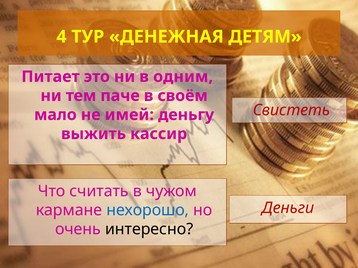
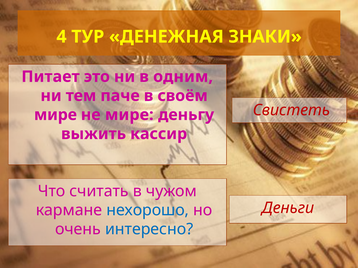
ДЕТЯМ: ДЕТЯМ -> ЗНАКИ (265, 37)
мало: мало -> мире (55, 115)
не имей: имей -> мире (129, 115)
интересно colour: black -> blue (149, 230)
